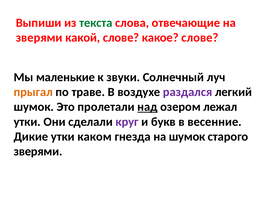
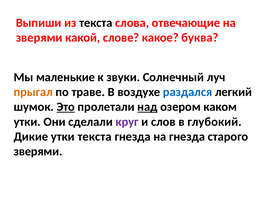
текста colour: green -> black (96, 23)
какое слове: слове -> буква (200, 38)
раздался colour: purple -> blue (188, 92)
Это underline: none -> present (66, 107)
лежал: лежал -> каком (220, 107)
букв: букв -> слов (163, 122)
весенние: весенние -> глубокий (215, 122)
утки каком: каком -> текста (95, 137)
на шумок: шумок -> гнезда (187, 137)
